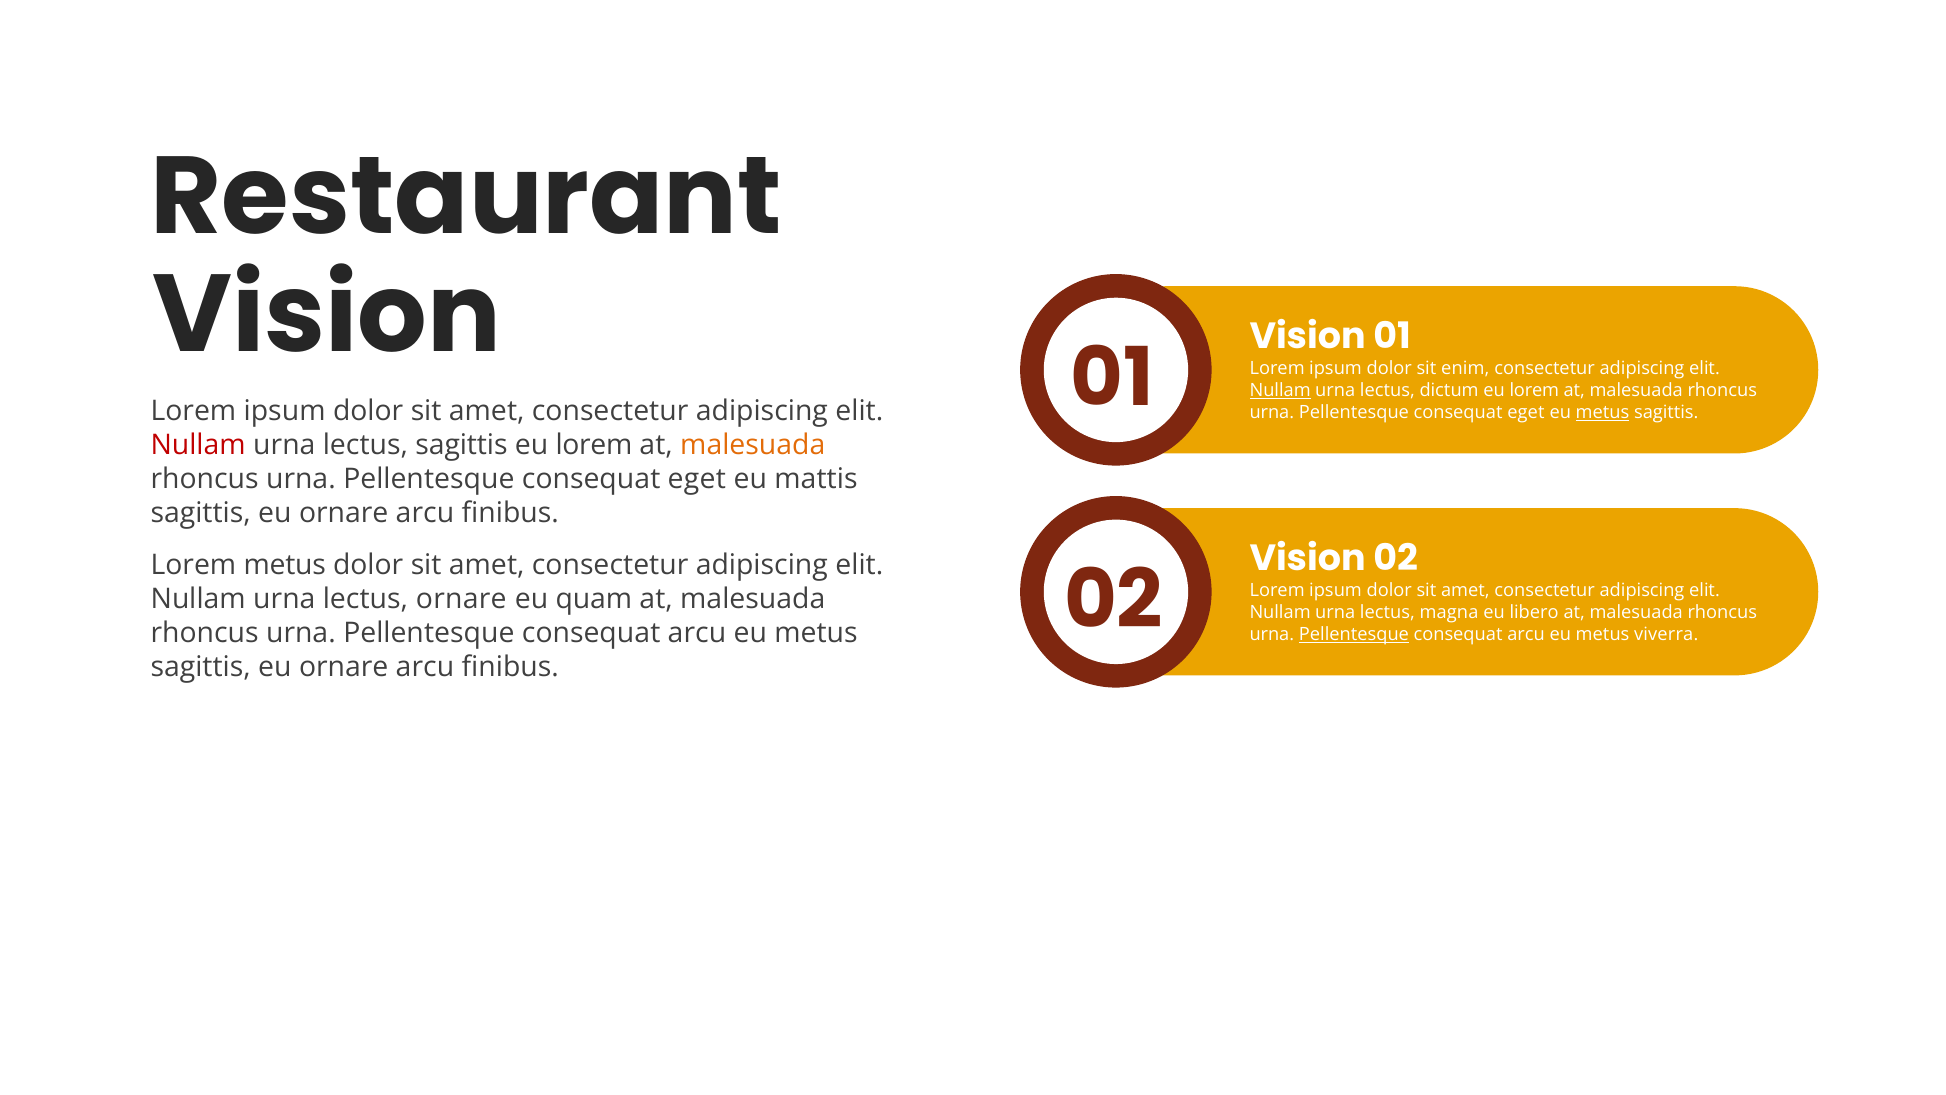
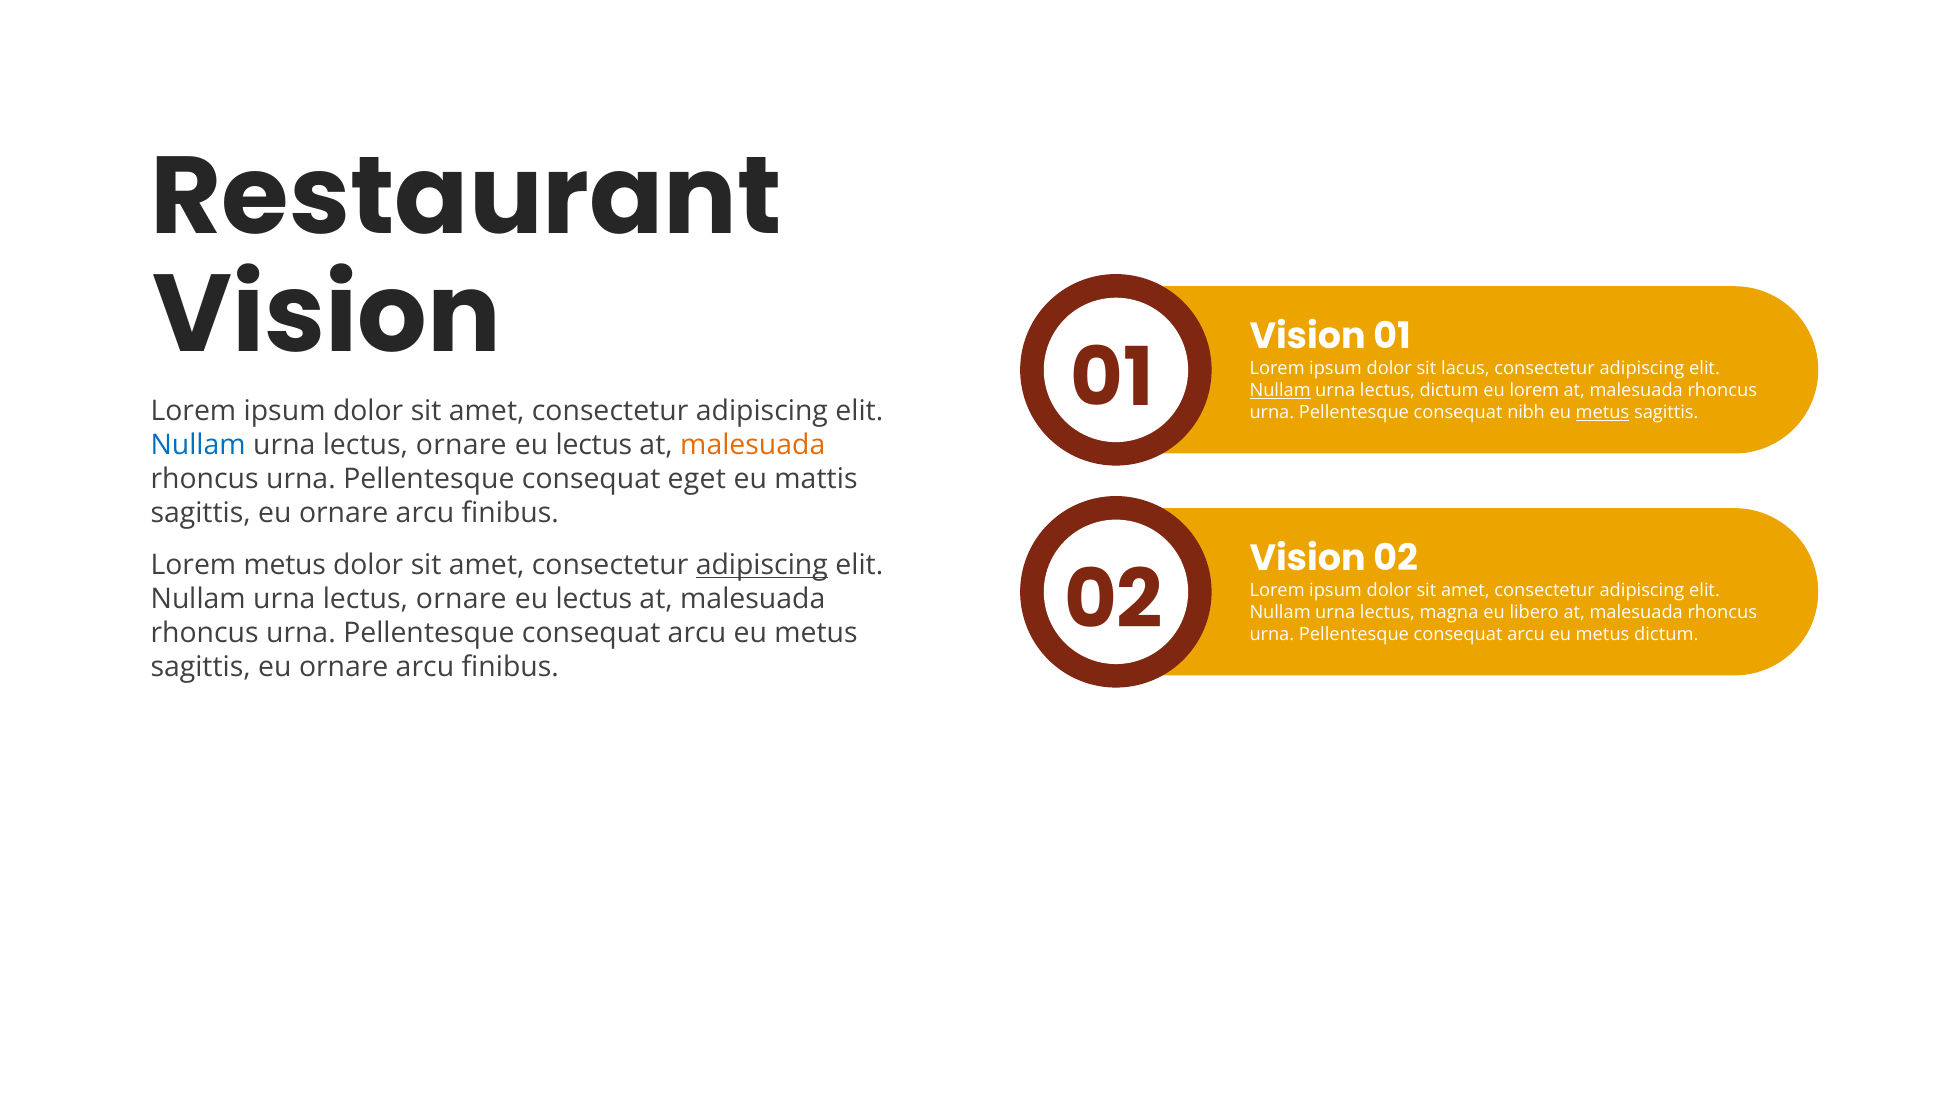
enim: enim -> lacus (1465, 368)
eget: eget -> nibh (1526, 412)
Nullam colour: red -> blue (198, 445)
sagittis: sagittis -> ornare (461, 445)
lorem: lorem -> lectus (594, 445)
adipiscing underline: none -> present (762, 565)
quam: quam -> lectus (594, 599)
Pellentesque underline: present -> none (1354, 634)
metus viverra: viverra -> dictum (1666, 634)
